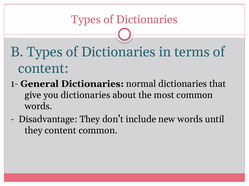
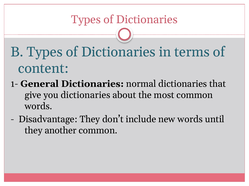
they content: content -> another (61, 131)
